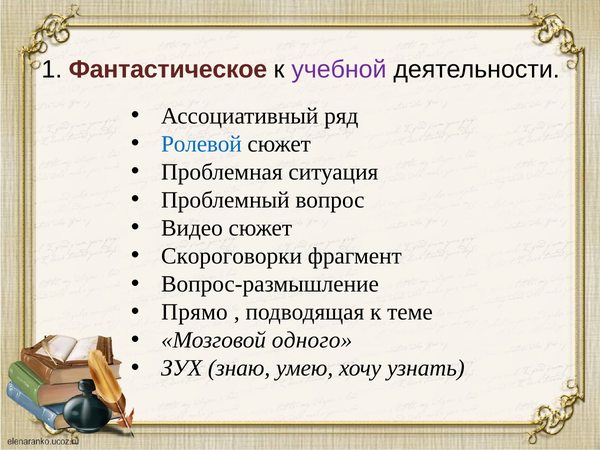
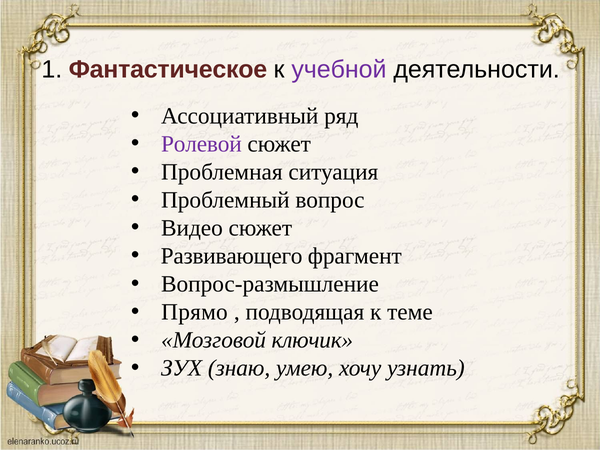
Ролевой colour: blue -> purple (201, 144)
Скороговорки: Скороговорки -> Развивающего (232, 256)
одного: одного -> ключик (312, 340)
